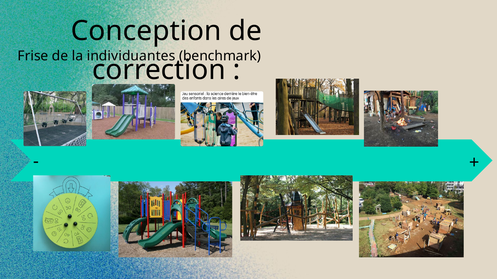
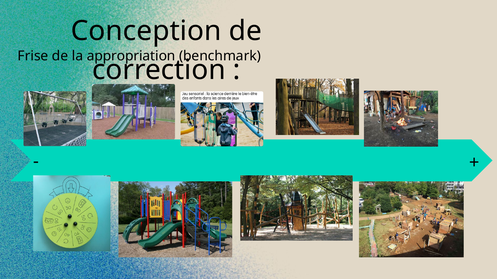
individuantes: individuantes -> appropriation (131, 56)
